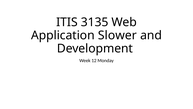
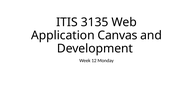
Slower: Slower -> Canvas (117, 35)
